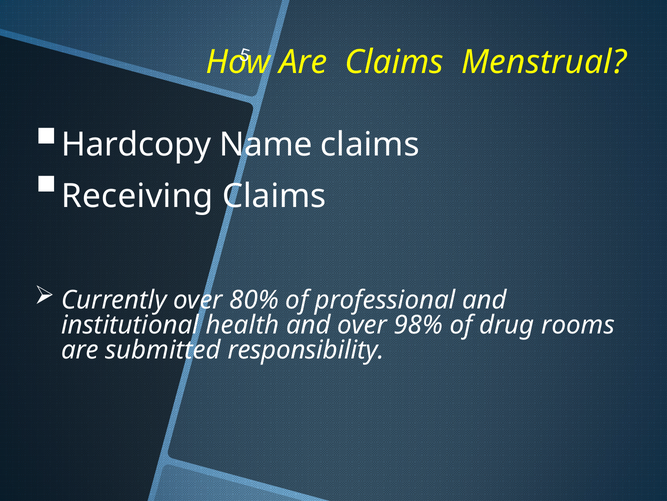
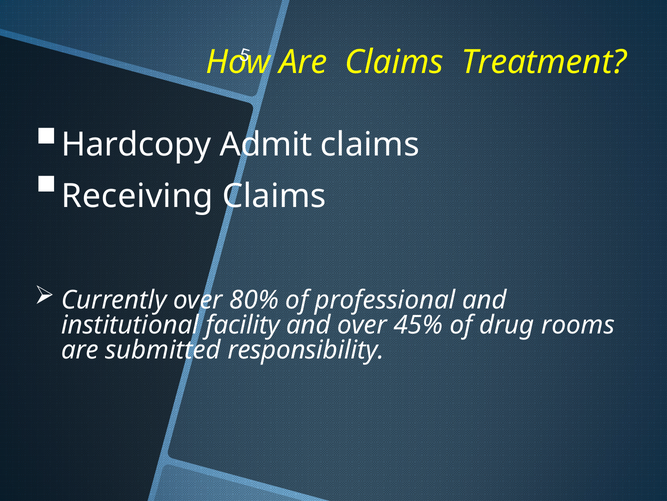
Menstrual: Menstrual -> Treatment (544, 62)
Name: Name -> Admit (266, 145)
health: health -> facility (243, 325)
98%: 98% -> 45% (418, 325)
